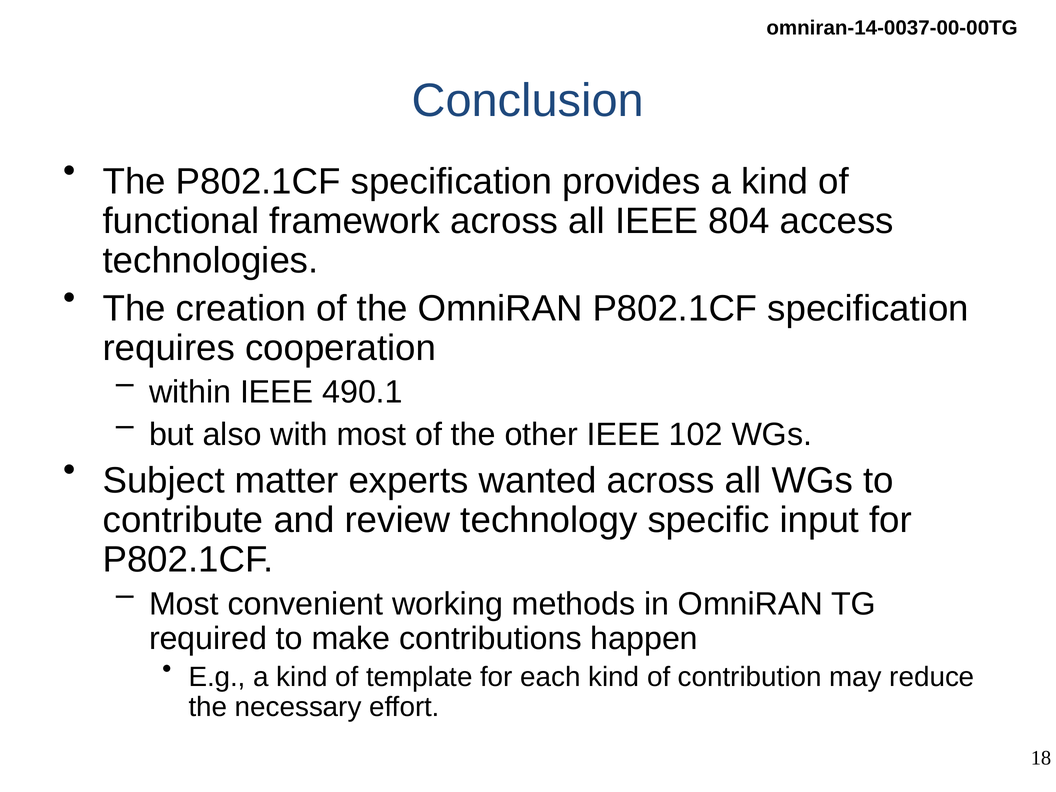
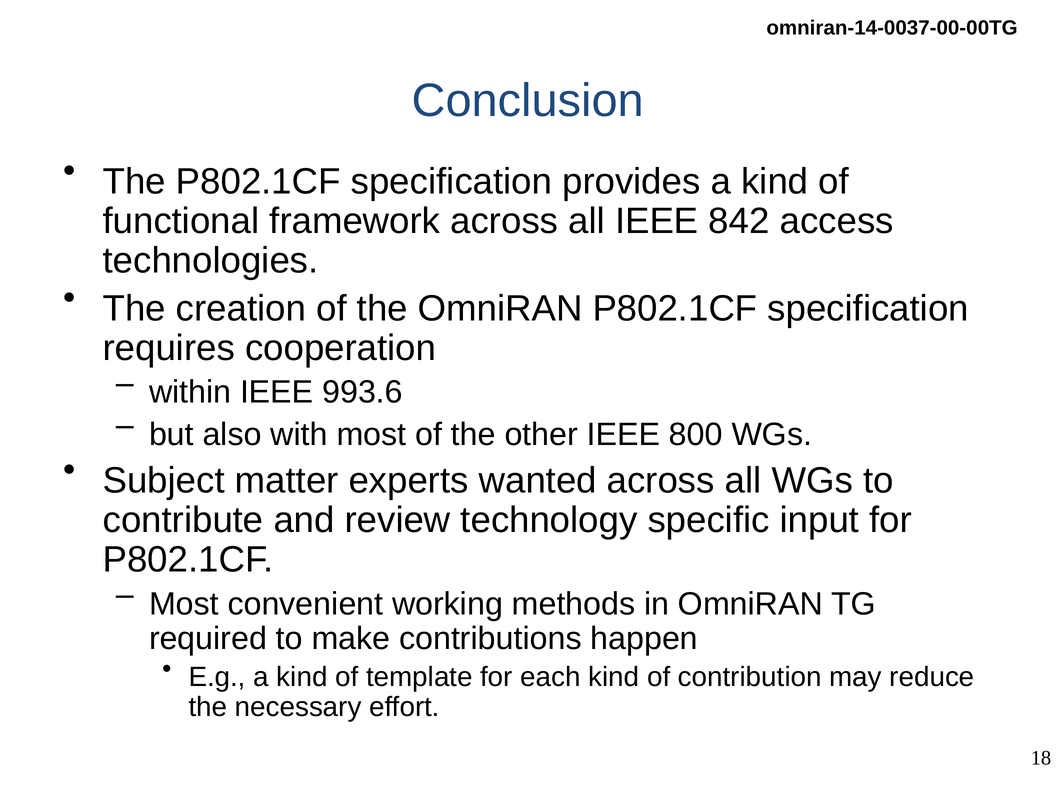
804: 804 -> 842 (739, 221)
490.1: 490.1 -> 993.6 (363, 392)
102: 102 -> 800 (696, 434)
